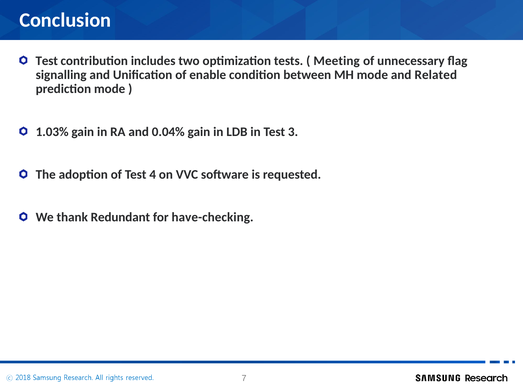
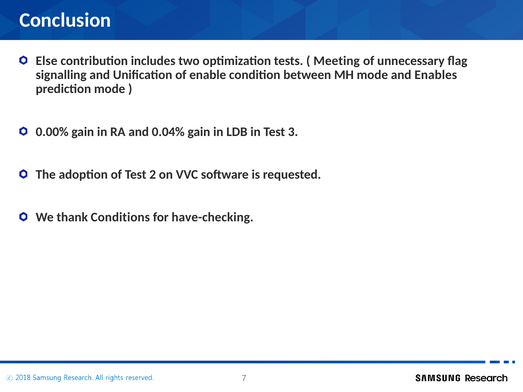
Test: Test -> Else (47, 61)
Related: Related -> Enables (436, 75)
1.03%: 1.03% -> 0.00% (52, 132)
4: 4 -> 2 (153, 175)
Redundant: Redundant -> Conditions (120, 217)
